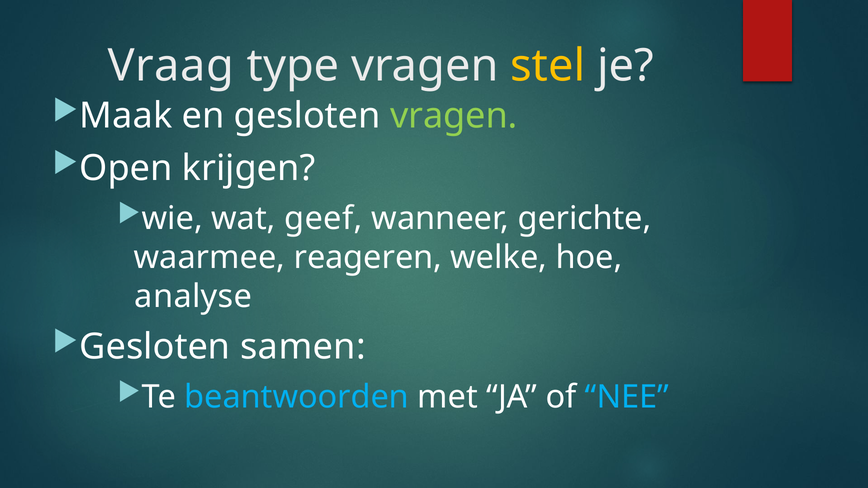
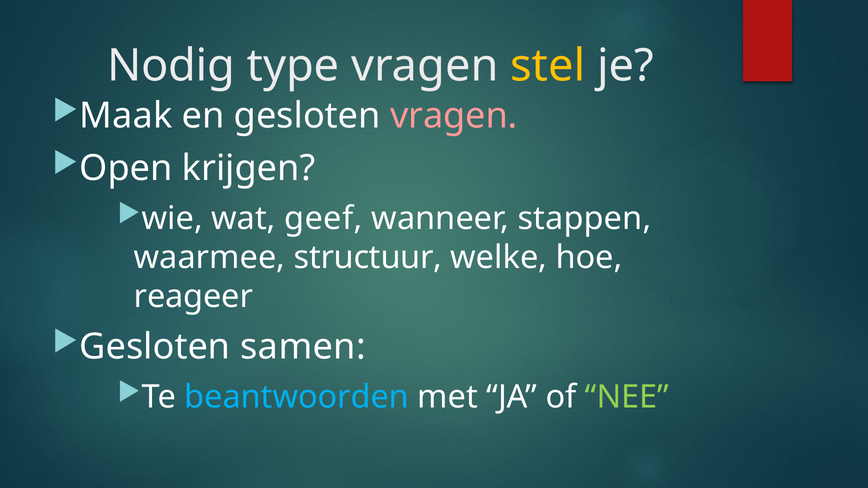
Vraag: Vraag -> Nodig (171, 66)
vragen colour: light green -> pink (454, 116)
gerichte: gerichte -> stappen (584, 219)
reageren: reageren -> structuur (368, 258)
analyse: analyse -> reageer (194, 297)
NEE colour: light blue -> light green (627, 397)
